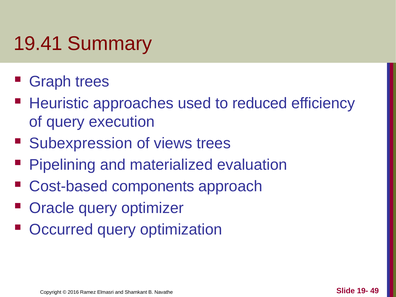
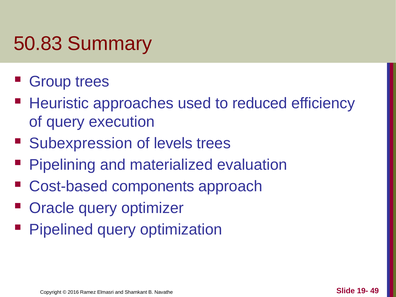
19.41: 19.41 -> 50.83 (38, 44)
Graph: Graph -> Group (50, 82)
views: views -> levels (173, 143)
Occurred: Occurred -> Pipelined (61, 230)
